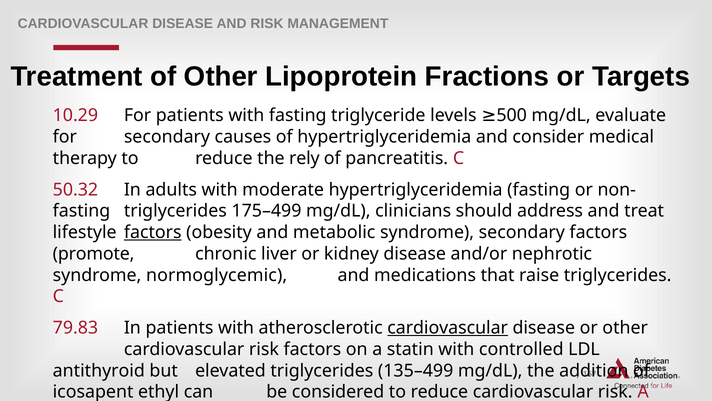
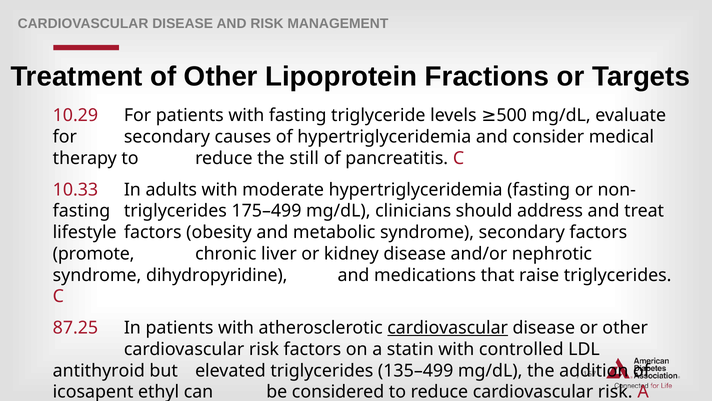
rely: rely -> still (304, 158)
50.32: 50.32 -> 10.33 (75, 189)
factors underline: present -> none (153, 232)
normoglycemic: normoglycemic -> dihydropyridine (217, 275)
79.83: 79.83 -> 87.25 (75, 328)
